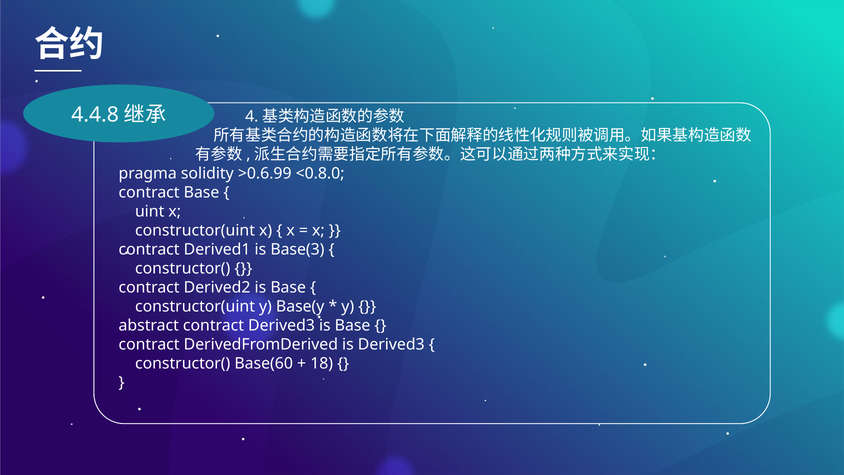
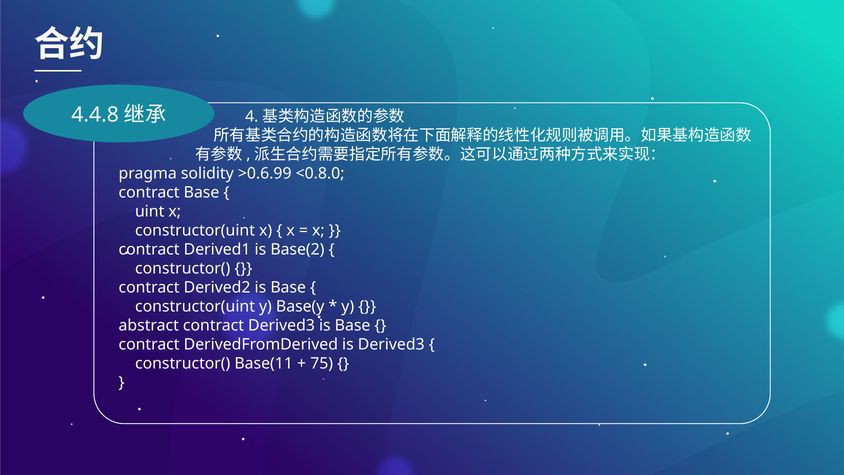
Base(3: Base(3 -> Base(2 (297, 249)
Base(60: Base(60 -> Base(11 (264, 363)
18: 18 -> 75 (322, 363)
